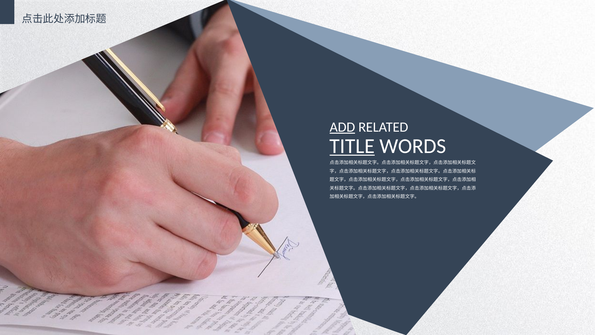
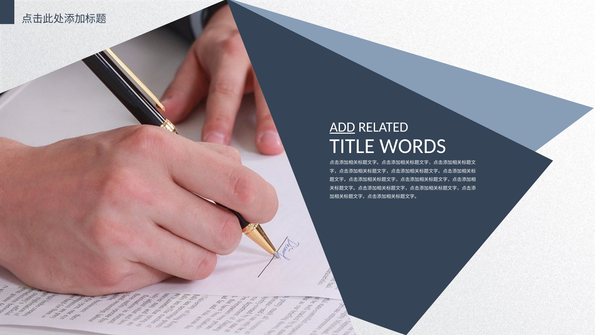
TITLE underline: present -> none (352, 146)
